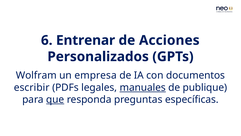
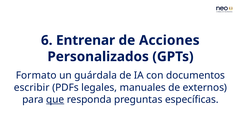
Wolfram: Wolfram -> Formato (36, 75)
empresa: empresa -> guárdala (96, 75)
manuales underline: present -> none (143, 87)
publique: publique -> externos (205, 87)
